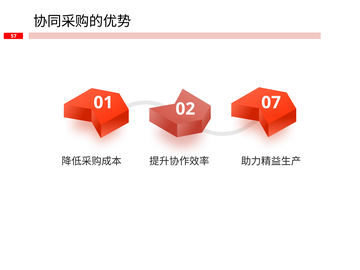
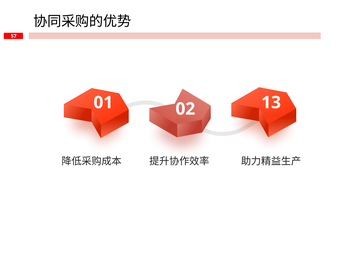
07: 07 -> 13 (271, 103)
